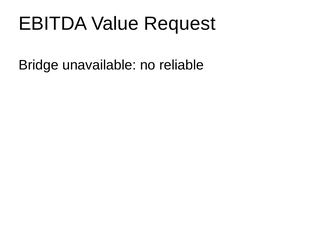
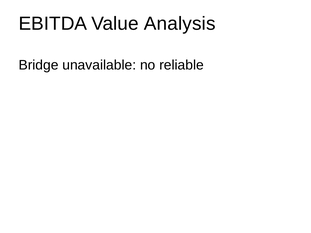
Request: Request -> Analysis (180, 24)
